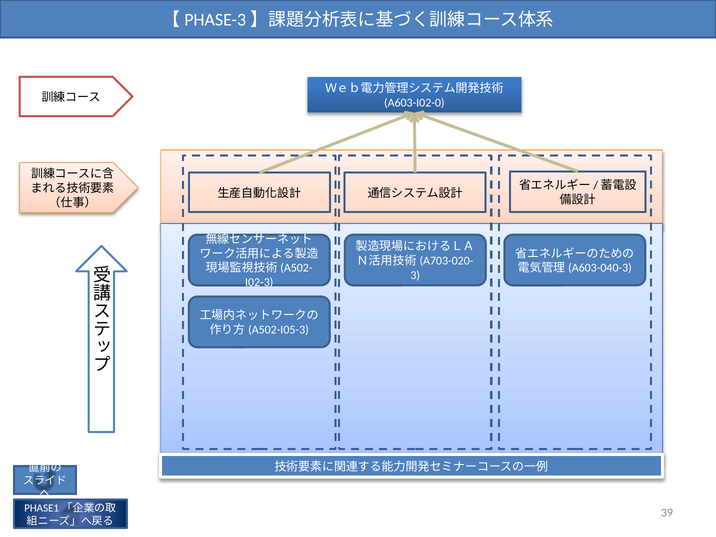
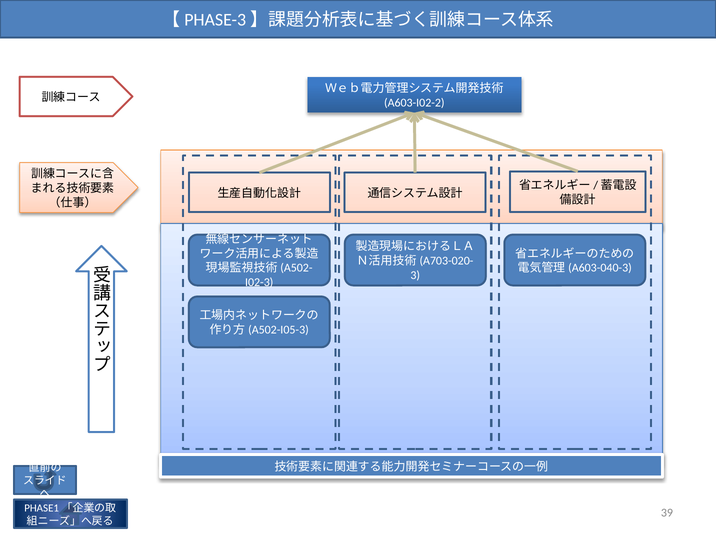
A603-I02-0: A603-I02-0 -> A603-I02-2 (414, 103)
